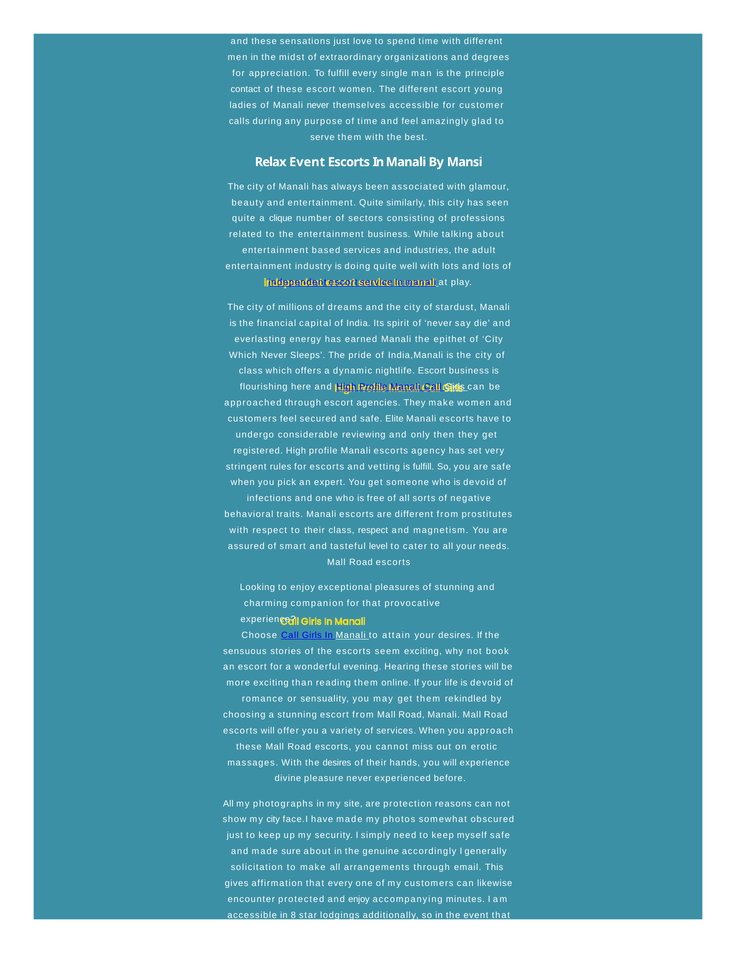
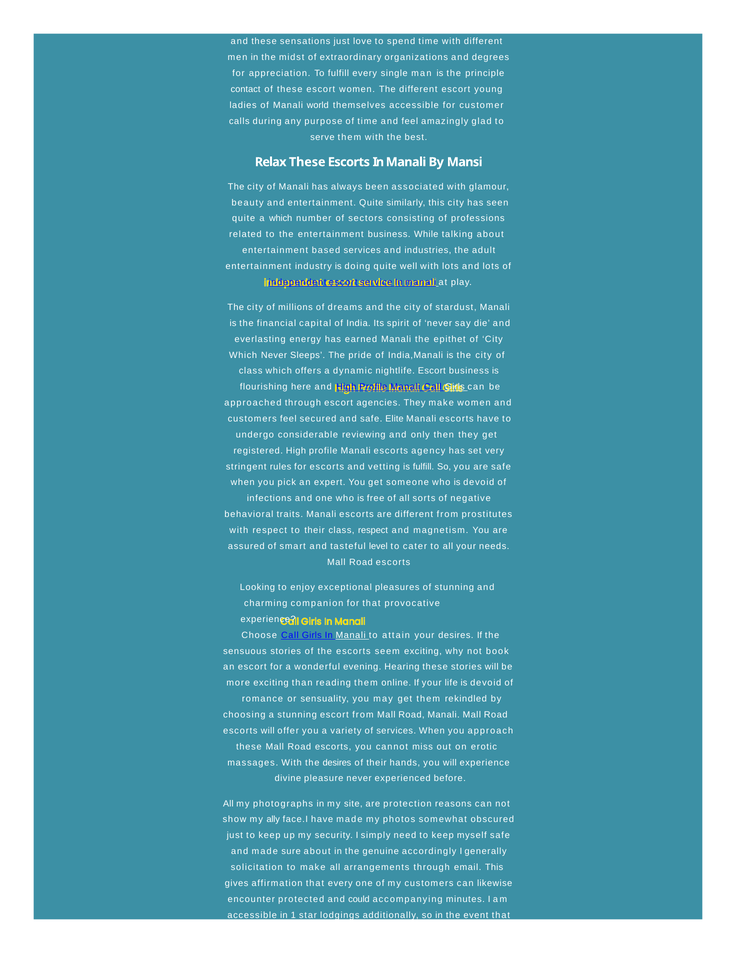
Manali never: never -> world (318, 105)
Relax Event: Event -> These (307, 162)
a clique: clique -> which (281, 218)
my city: city -> ally (273, 819)
and enjoy: enjoy -> could (359, 899)
8: 8 -> 1 (293, 915)
